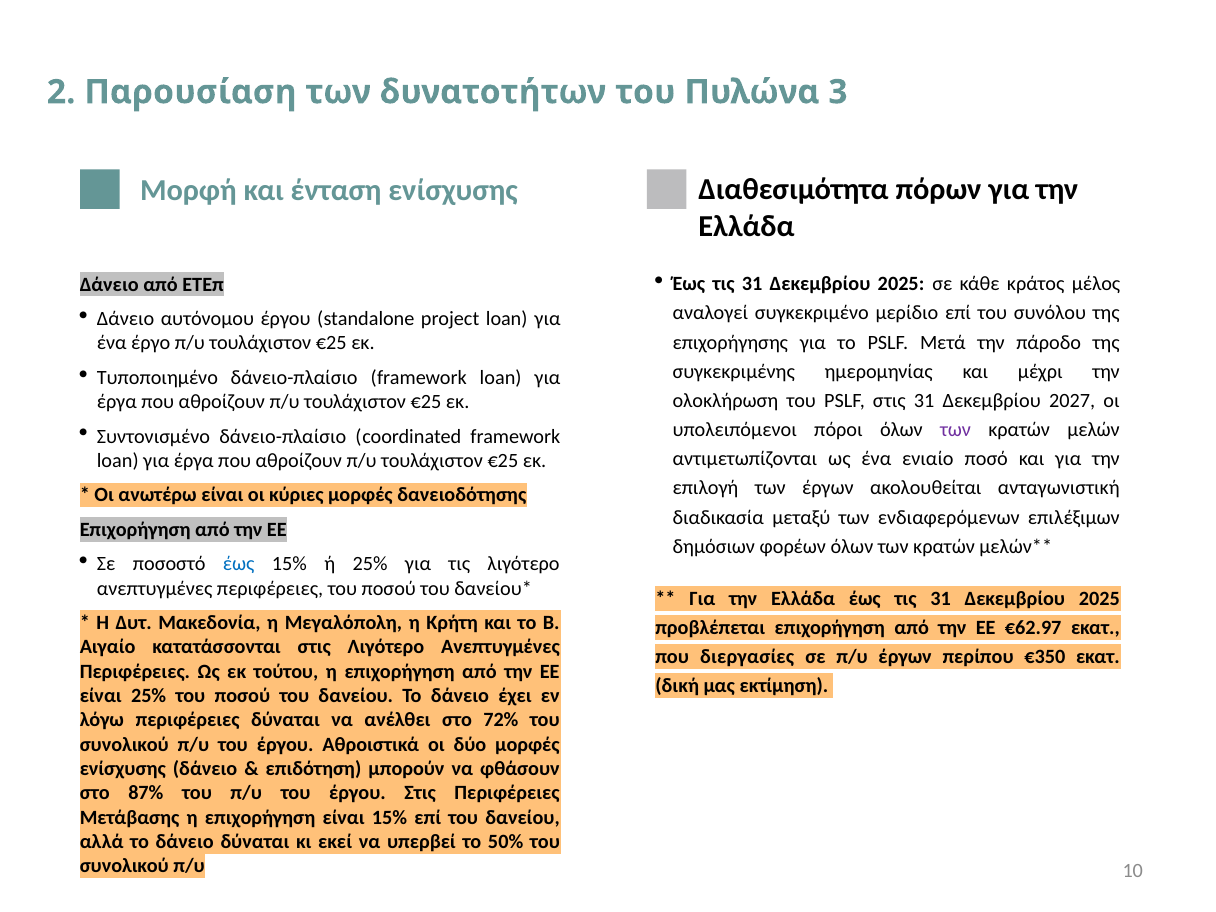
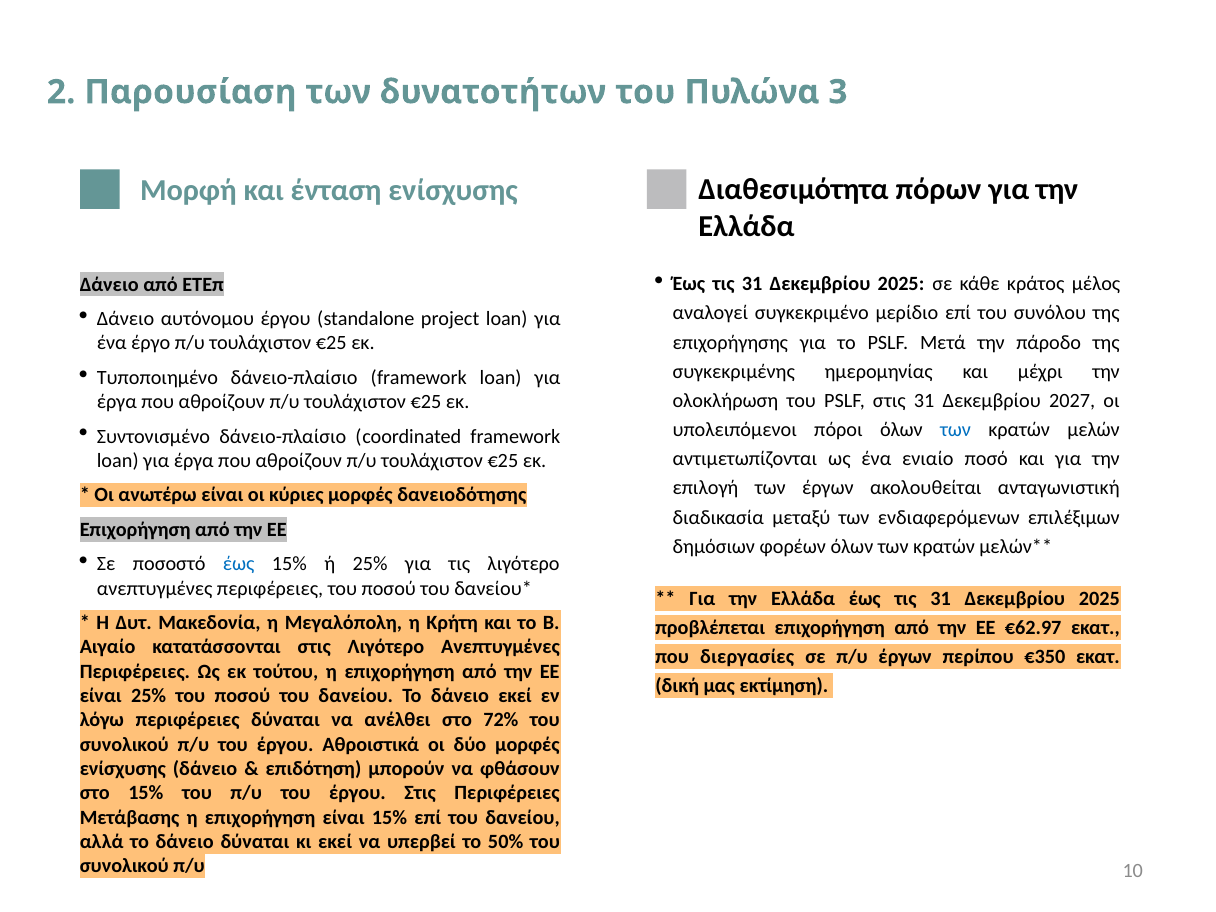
των colour: purple -> blue (956, 430)
δάνειο έχει: έχει -> εκεί (515, 696)
στο 87%: 87% -> 15% (146, 793)
